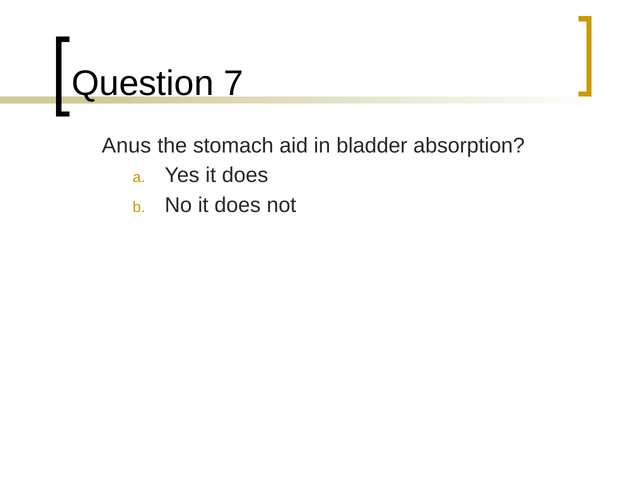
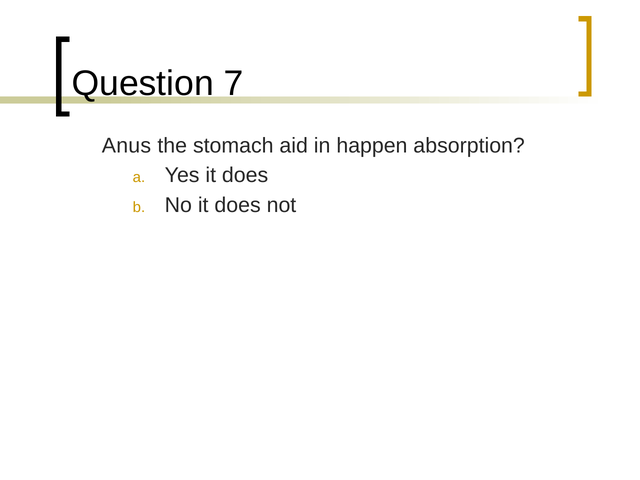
bladder: bladder -> happen (372, 145)
